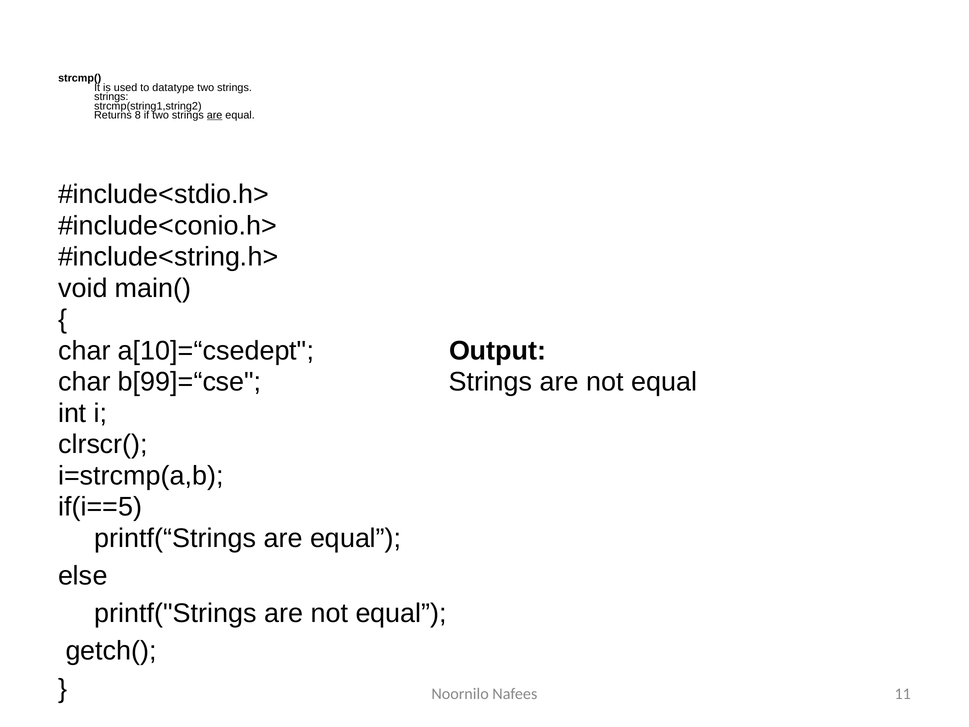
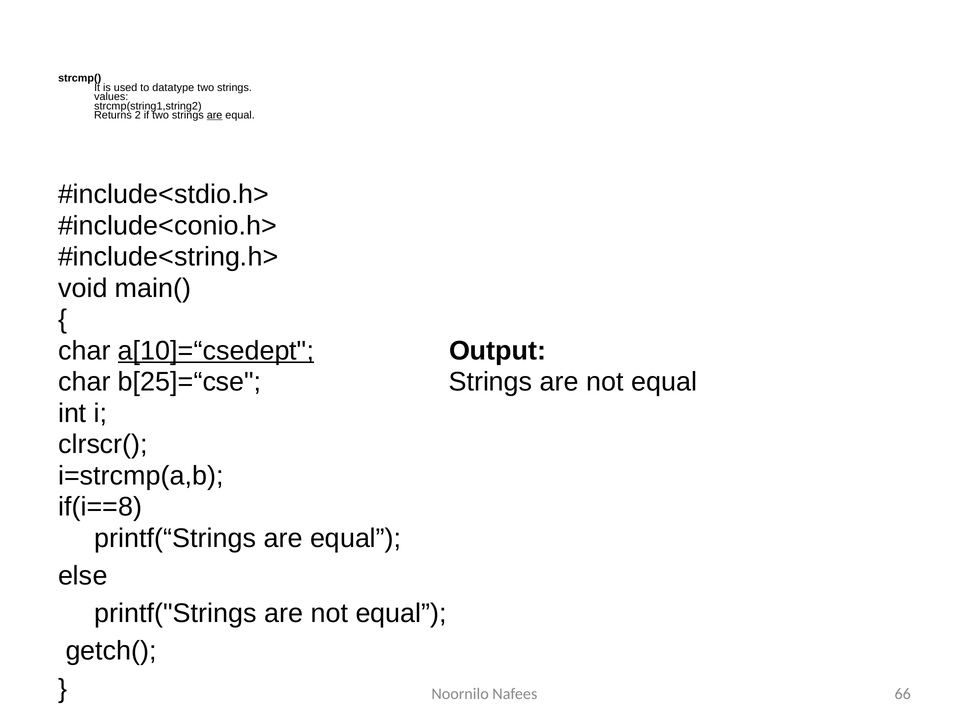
strings: strings -> values (111, 97)
8: 8 -> 2 (138, 115)
a[10]=“csedept underline: none -> present (216, 351)
b[99]=“cse: b[99]=“cse -> b[25]=“cse (190, 382)
if(i==5: if(i==5 -> if(i==8 (100, 507)
11: 11 -> 66 (903, 694)
